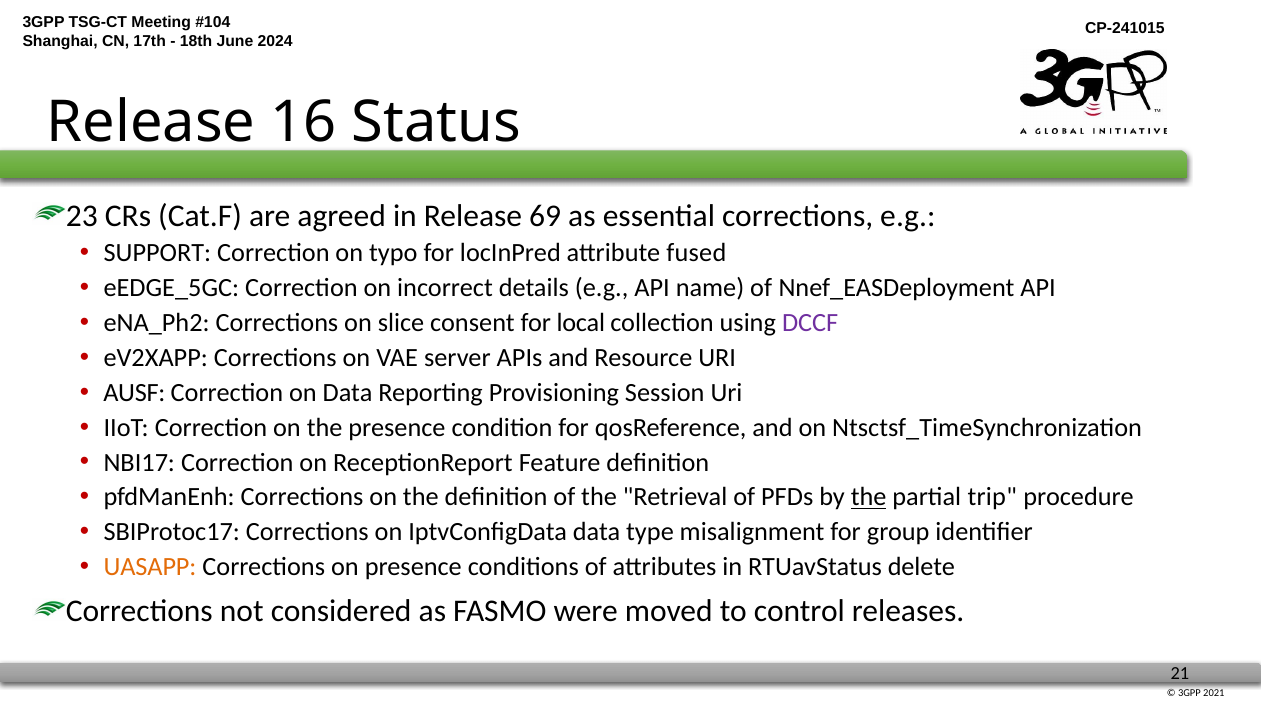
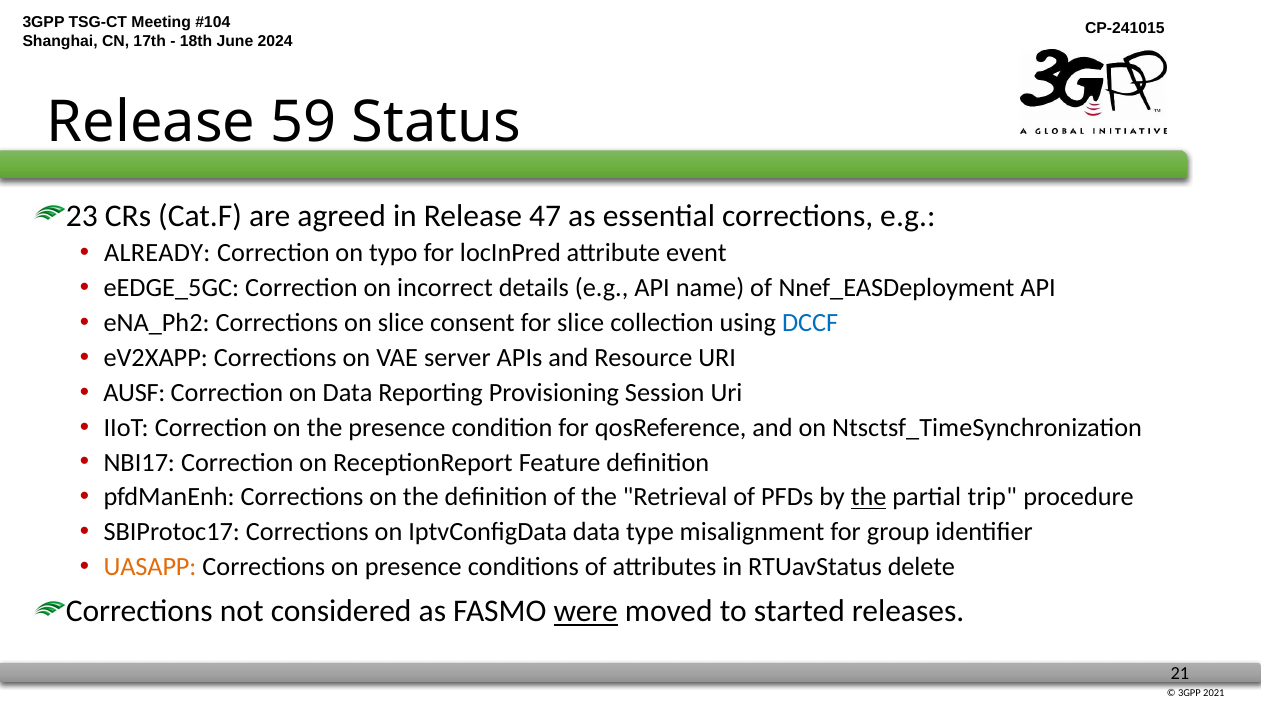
16: 16 -> 59 (303, 123)
69: 69 -> 47 (545, 216)
SUPPORT: SUPPORT -> ALREADY (157, 253)
fused: fused -> event (696, 253)
for local: local -> slice (581, 323)
DCCF colour: purple -> blue (810, 323)
were underline: none -> present (586, 612)
control: control -> started (799, 612)
